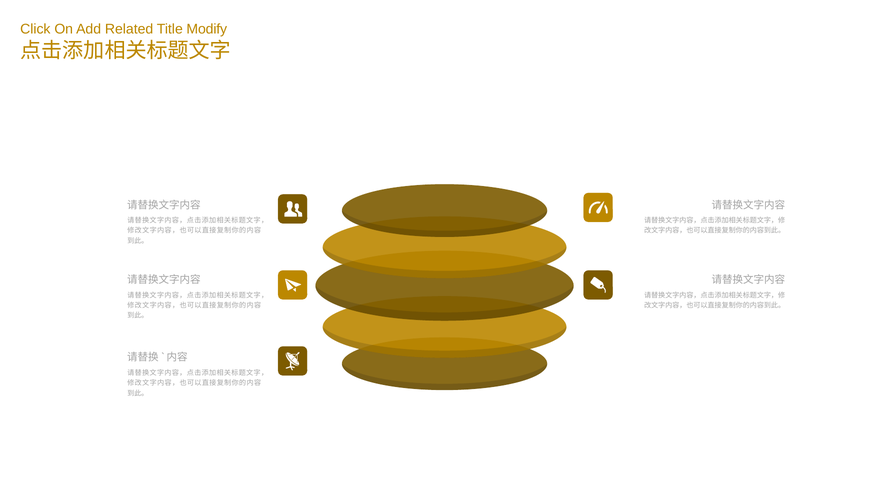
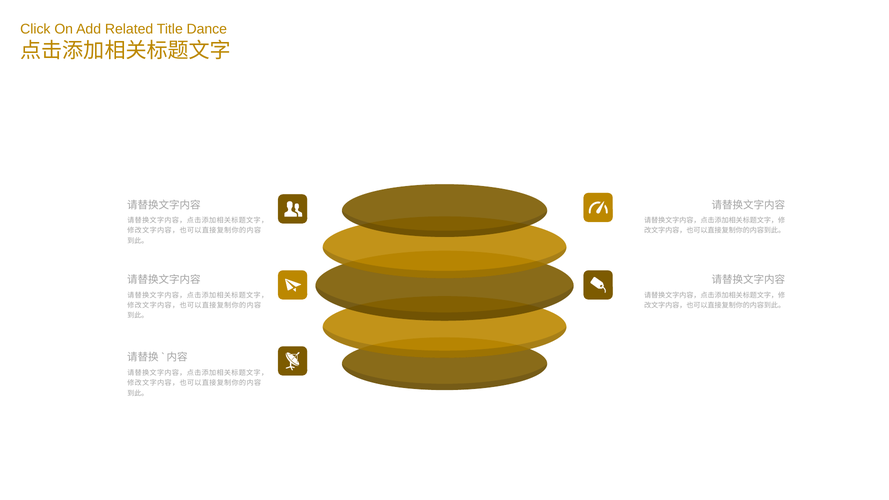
Modify: Modify -> Dance (207, 29)
